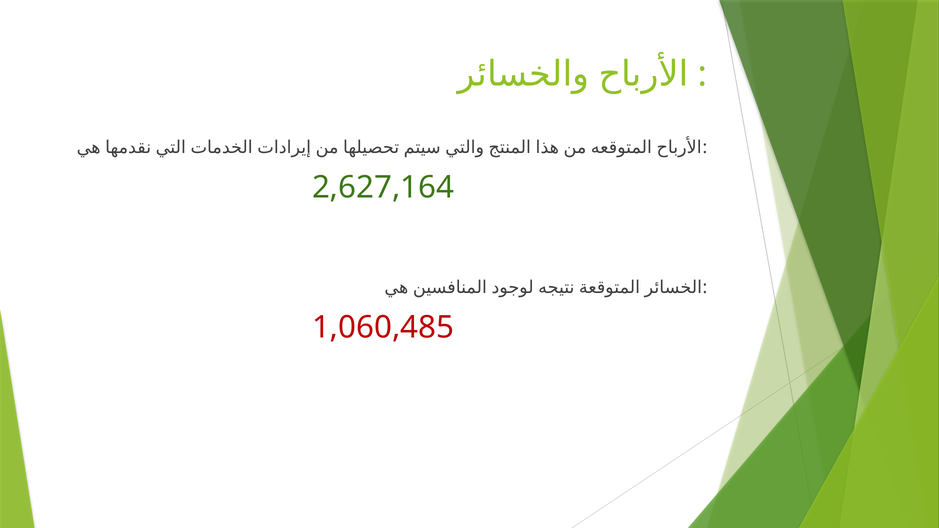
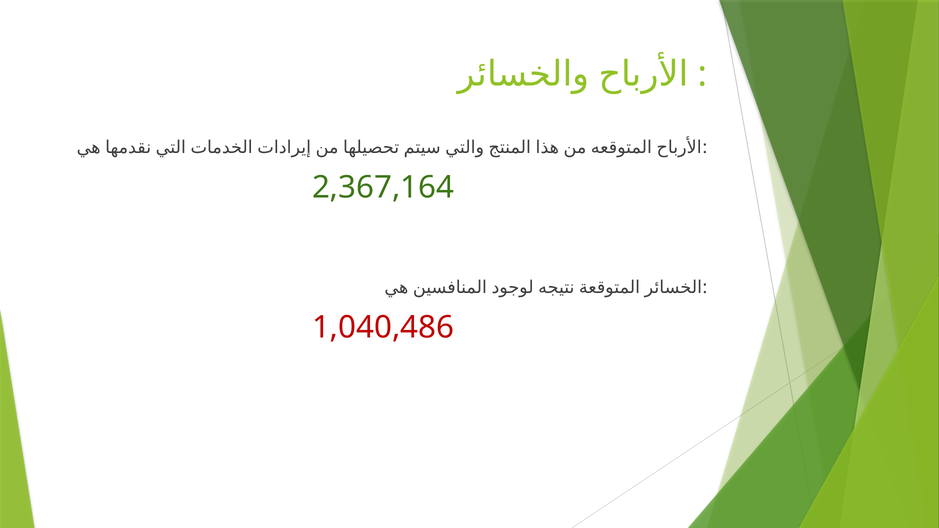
2,627,164: 2,627,164 -> 2,367,164 (383, 188)
1,060,485: 1,060,485 -> 1,040,486 (383, 328)
